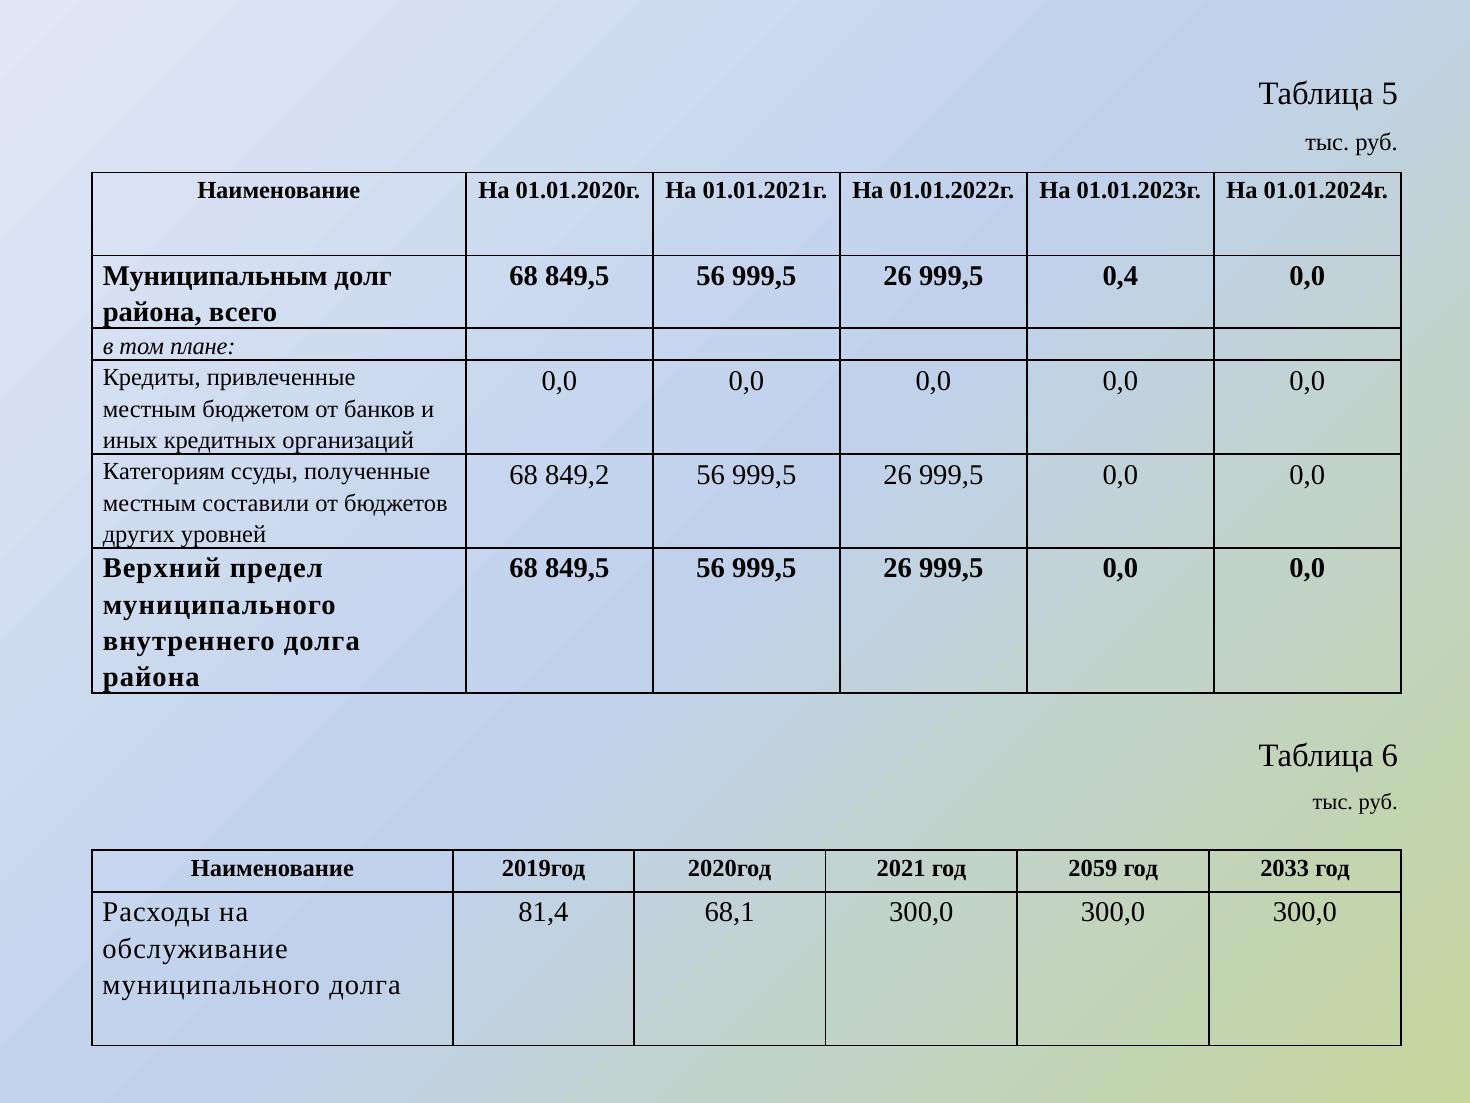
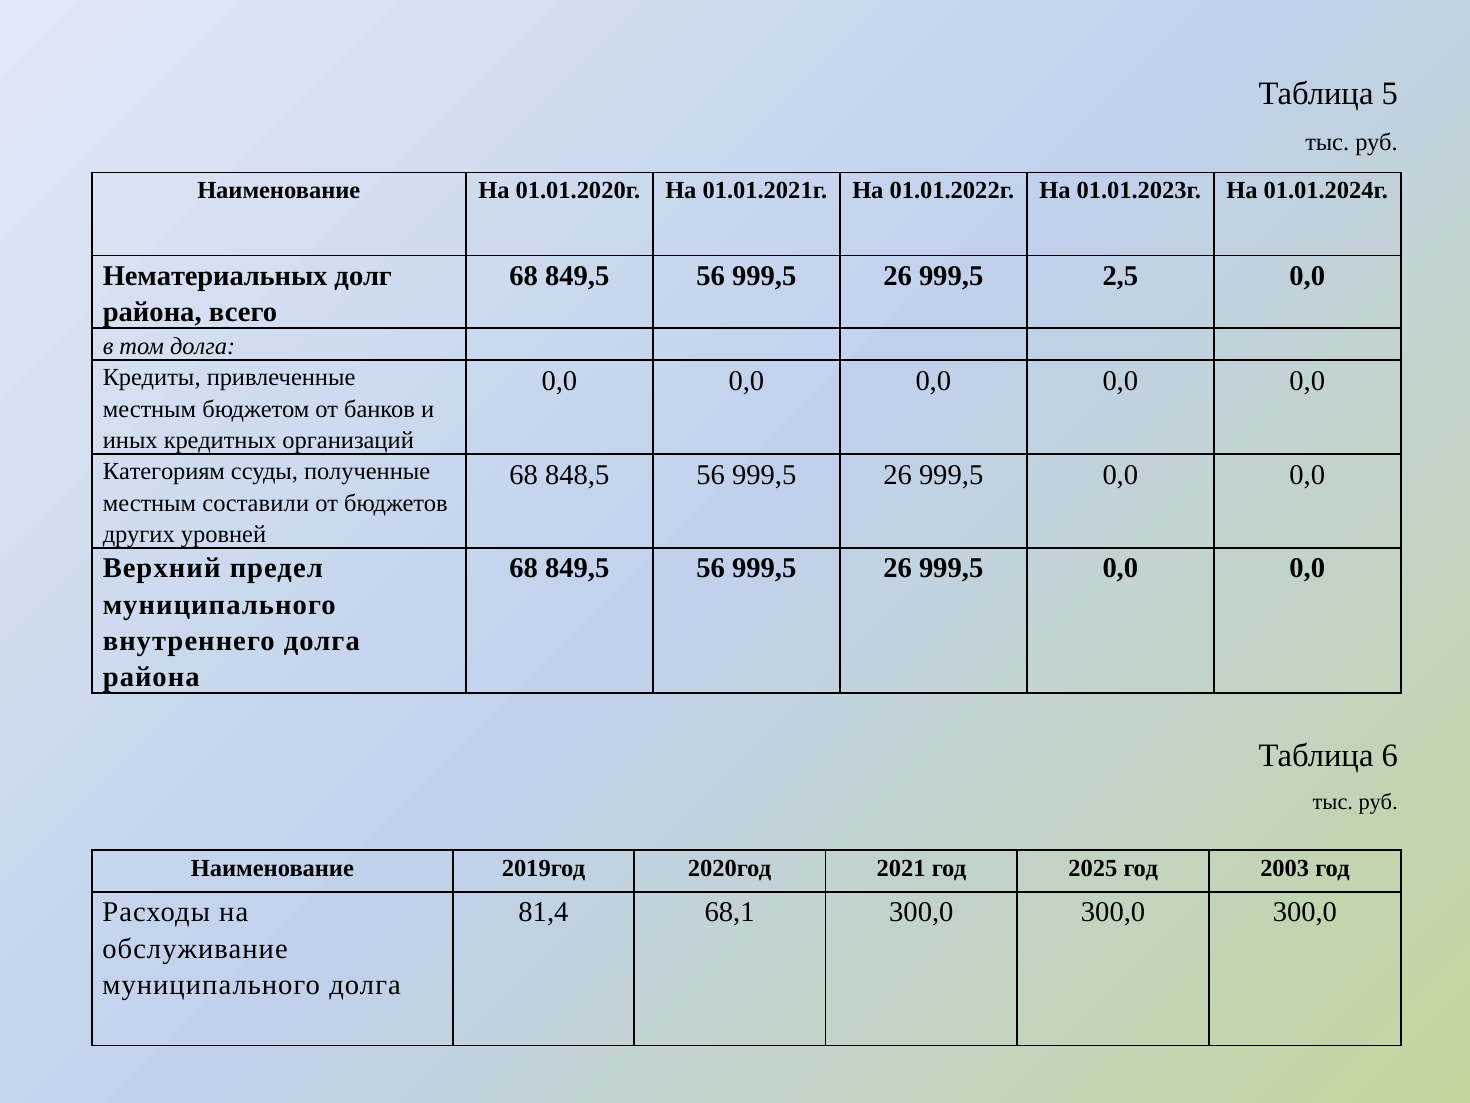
Муниципальным: Муниципальным -> Нематериальных (215, 276)
0,4: 0,4 -> 2,5 (1120, 276)
том плане: плане -> долга (203, 346)
849,2: 849,2 -> 848,5 (577, 474)
2059: 2059 -> 2025 (1093, 868)
2033: 2033 -> 2003 (1285, 868)
